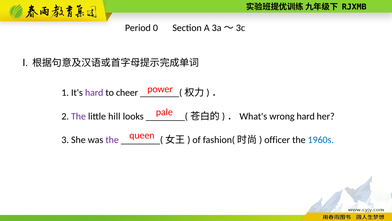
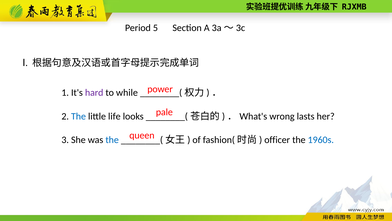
0: 0 -> 5 (155, 28)
cheer: cheer -> while (127, 93)
The colour: purple -> blue (78, 116)
hill: hill -> life (114, 116)
wrong hard: hard -> lasts (306, 116)
the colour: purple -> blue (112, 140)
